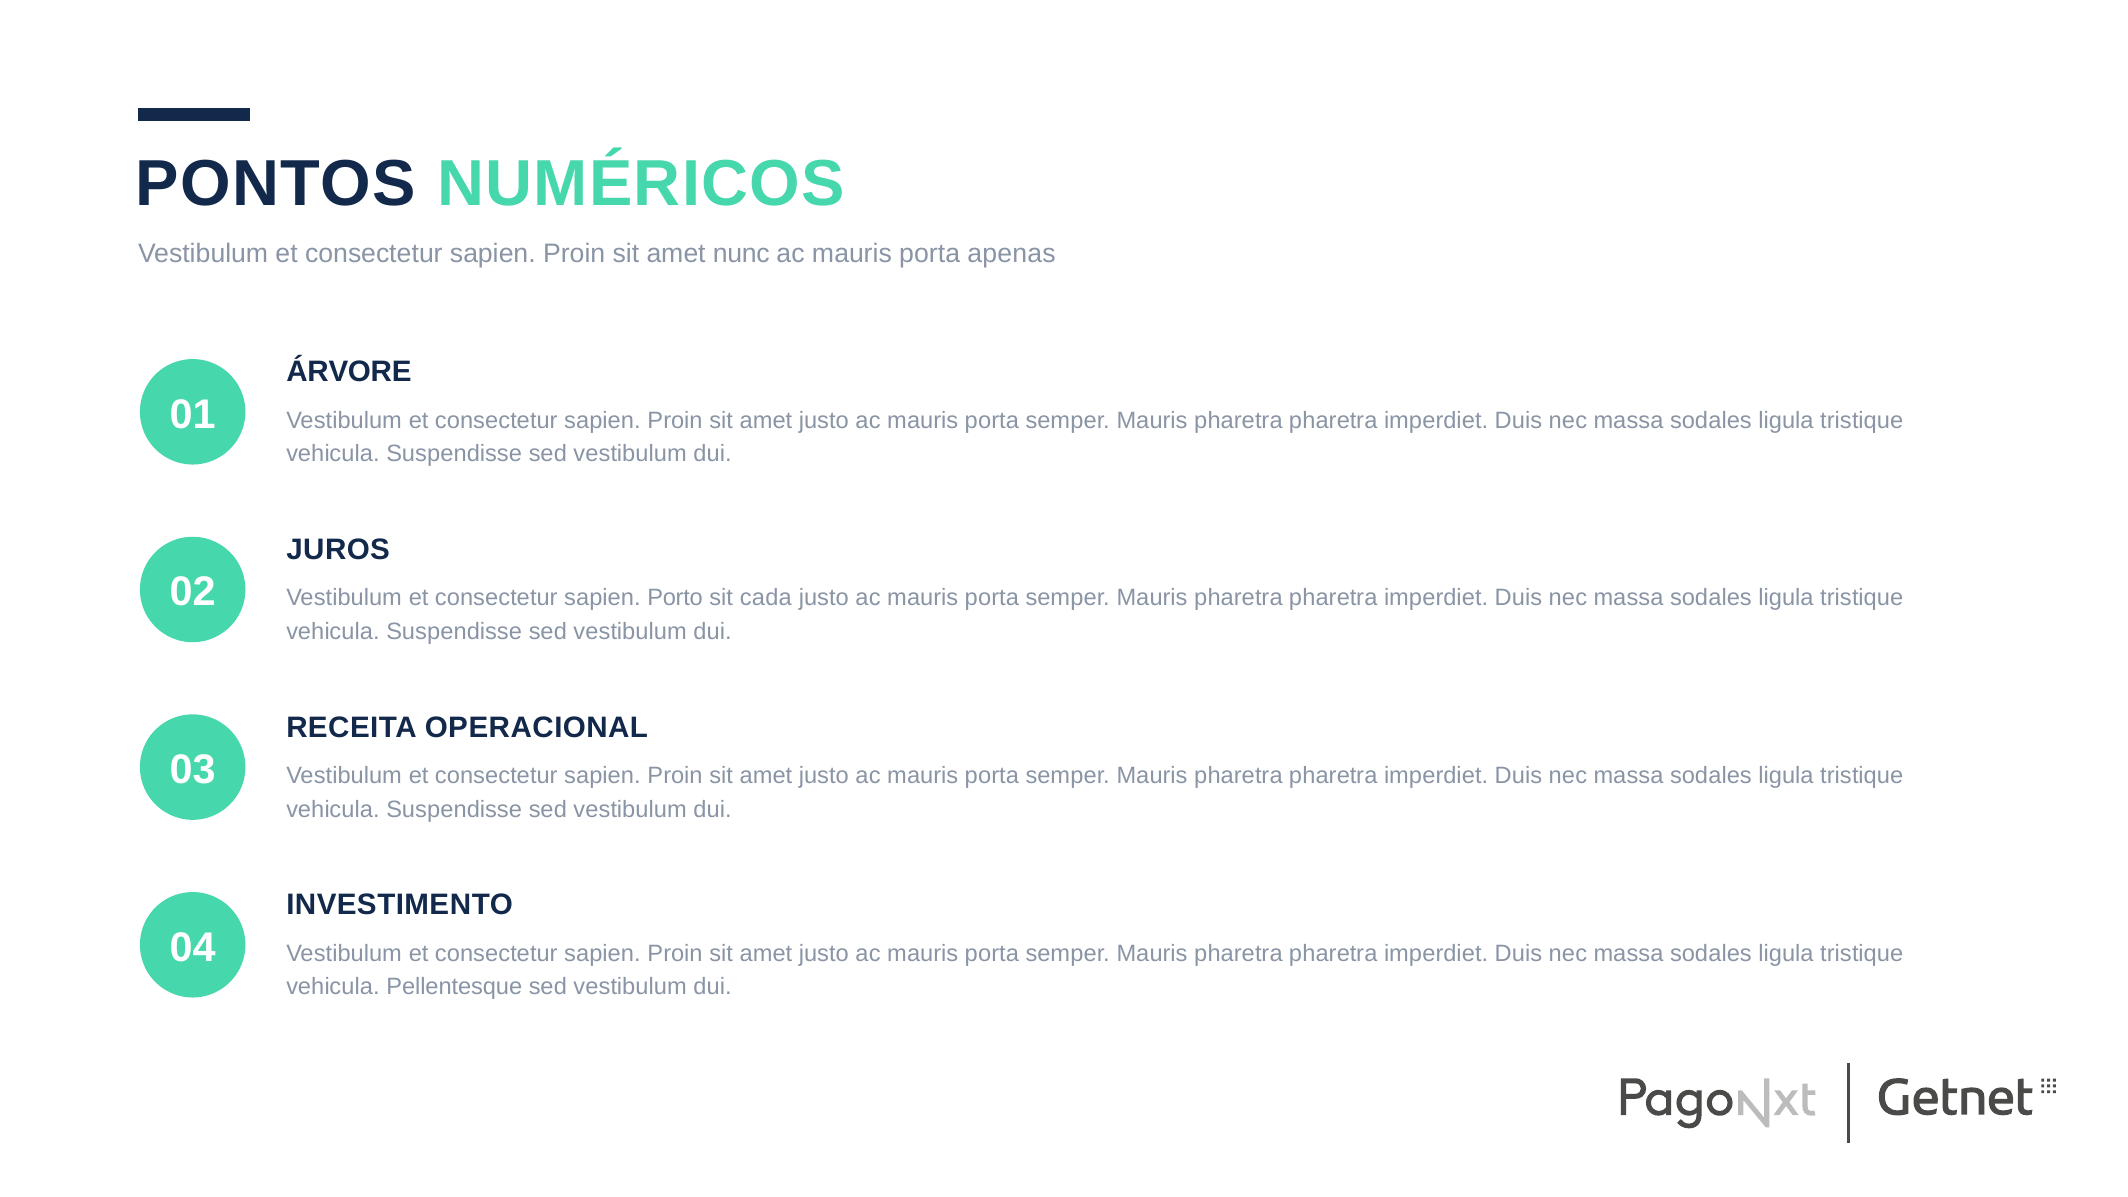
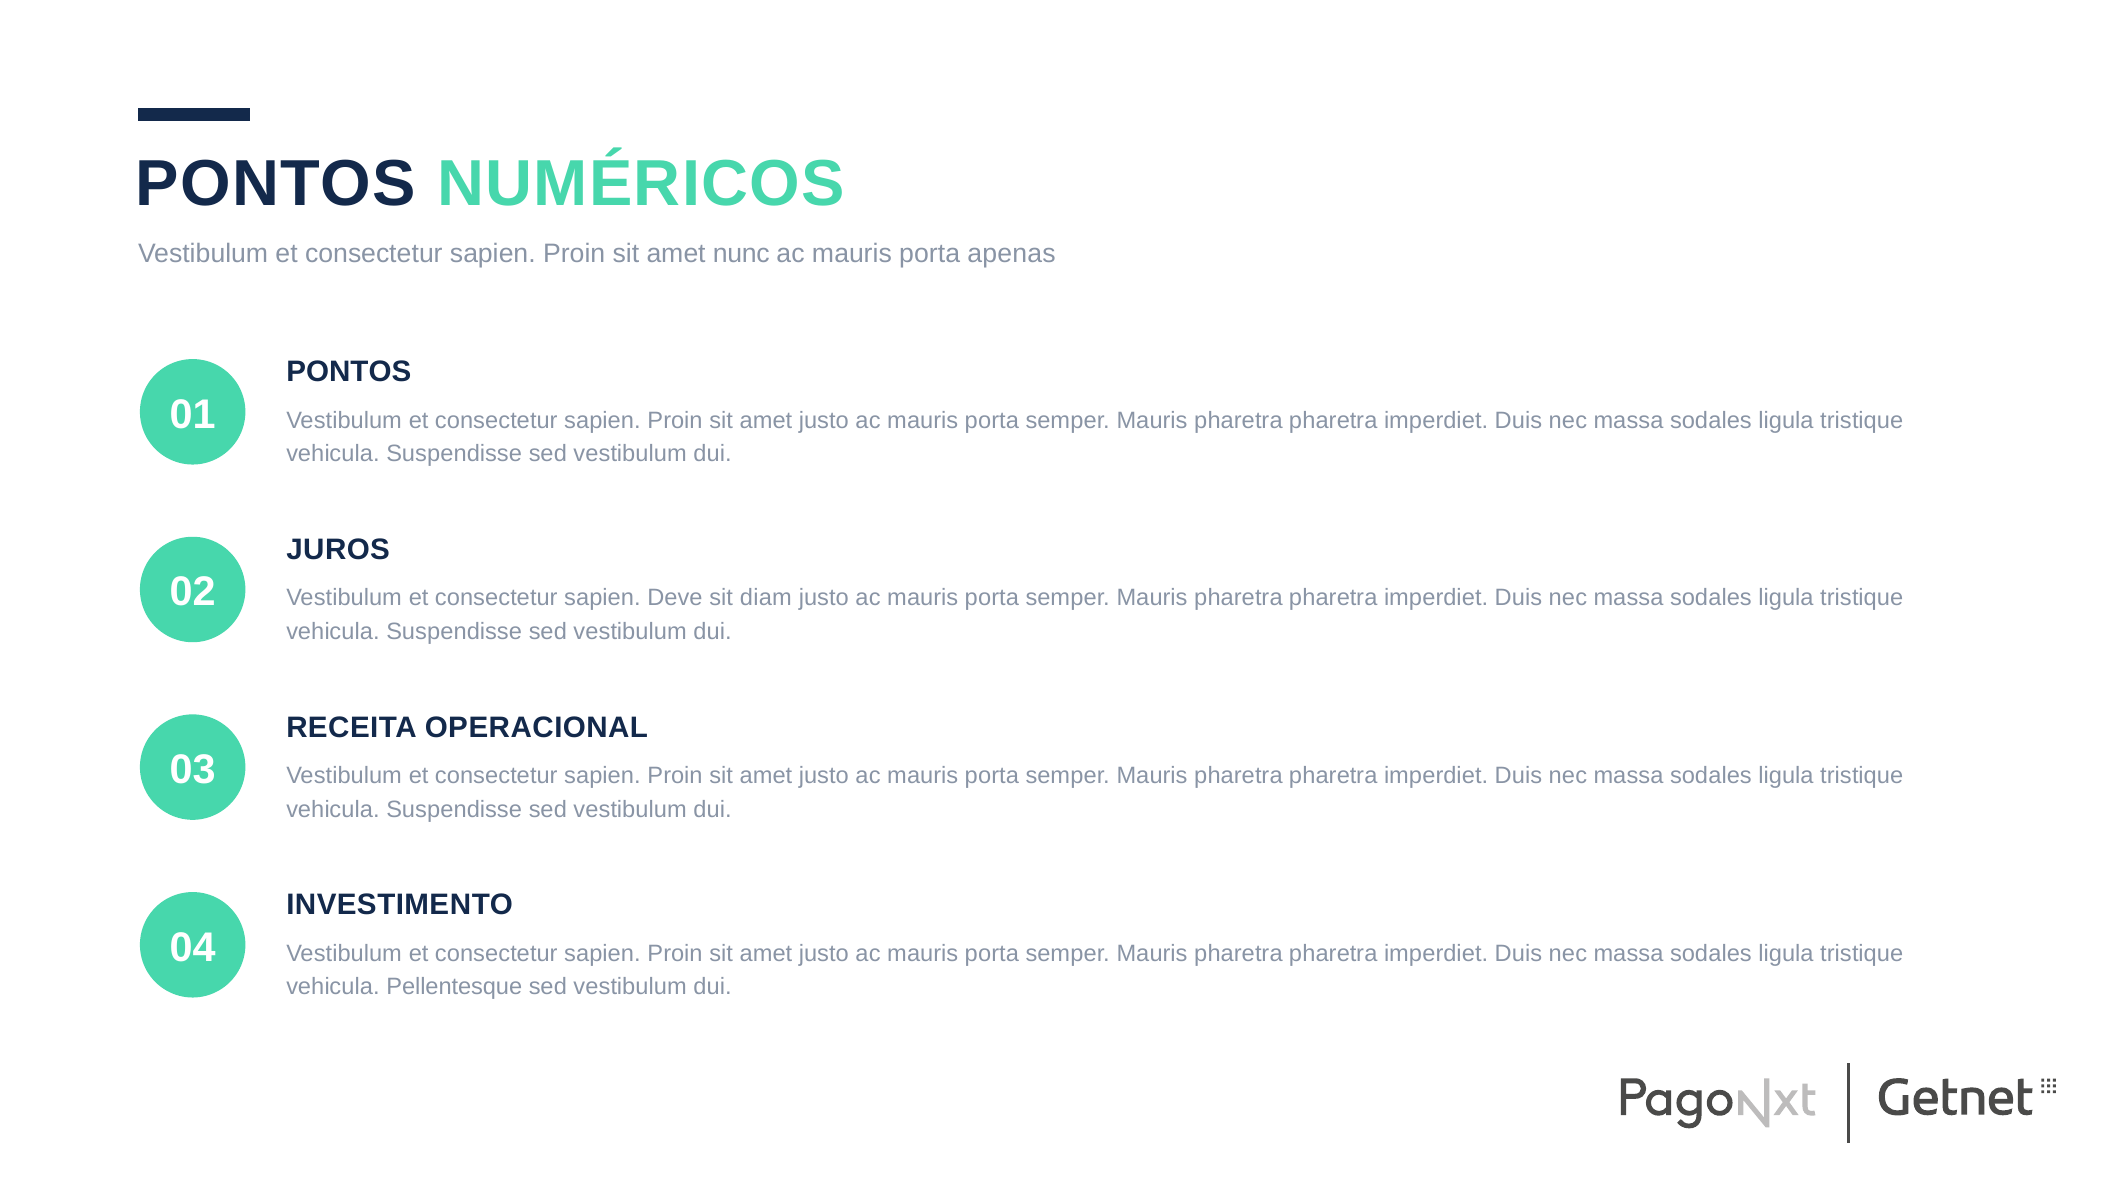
ÁRVORE: ÁRVORE -> PONTOS (349, 372)
Porto: Porto -> Deve (675, 598)
cada: cada -> diam (766, 598)
